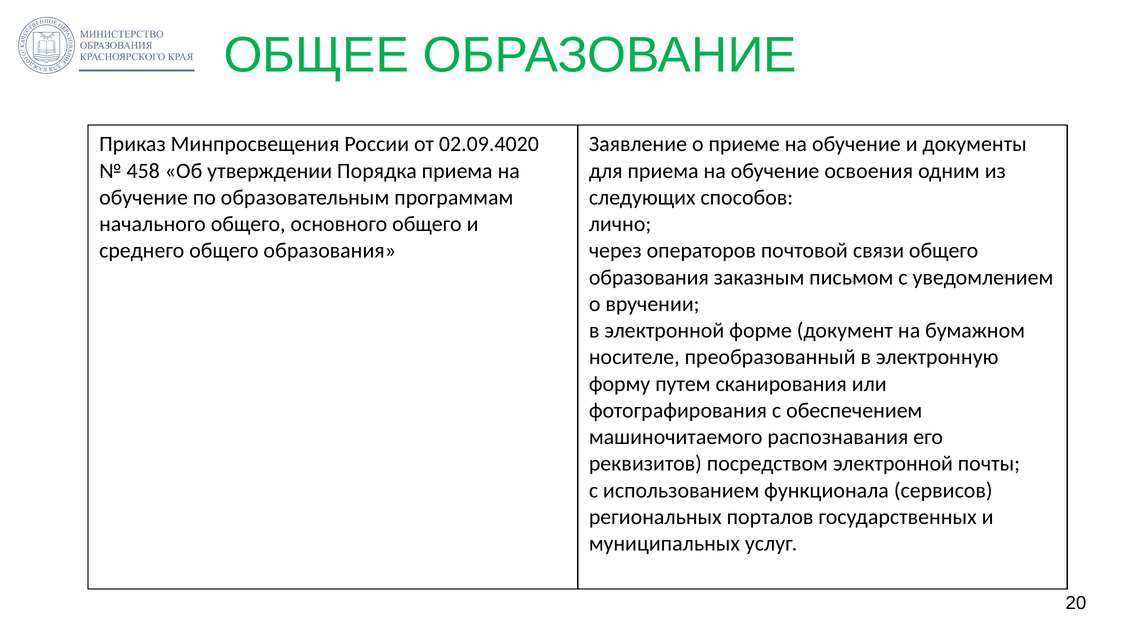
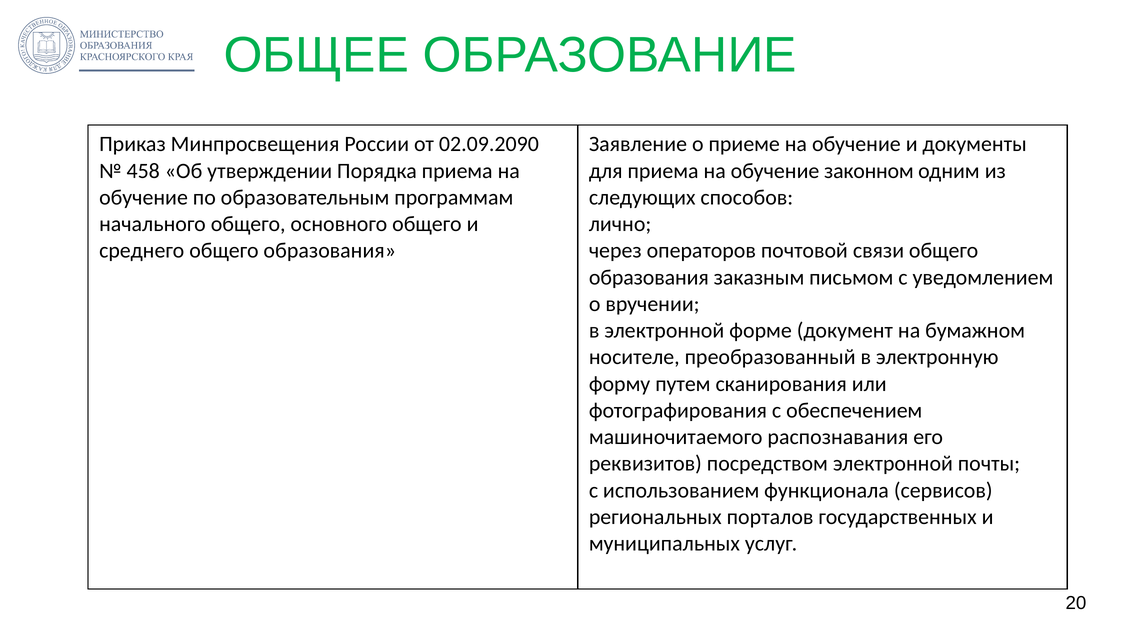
02.09.4020: 02.09.4020 -> 02.09.2090 (489, 144)
освоения: освоения -> законном (869, 171)
